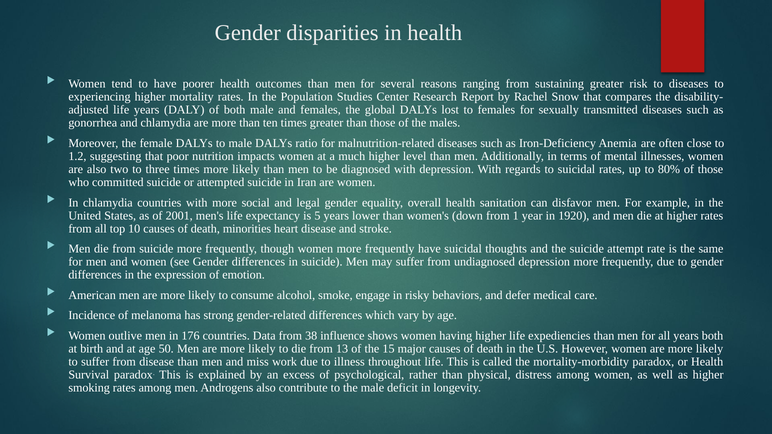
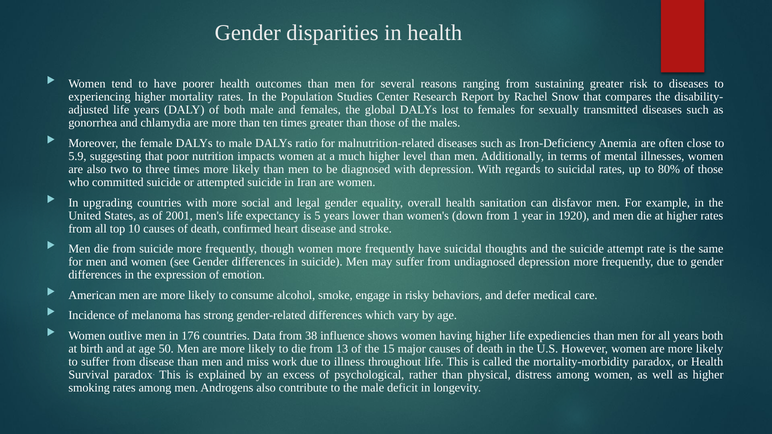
1.2: 1.2 -> 5.9 (77, 156)
In chlamydia: chlamydia -> upgrading (108, 203)
minorities: minorities -> confirmed (247, 229)
